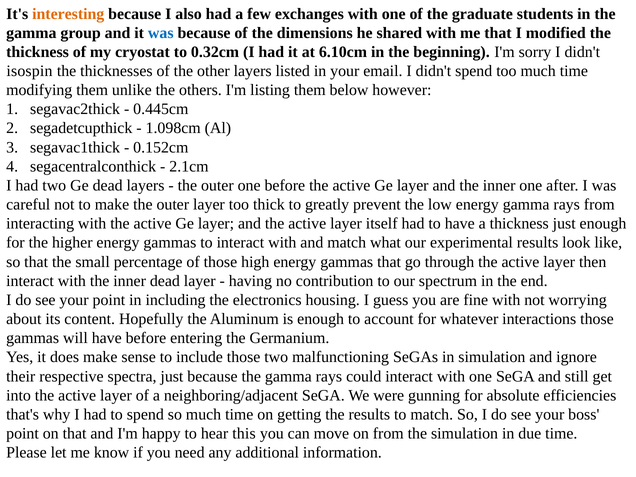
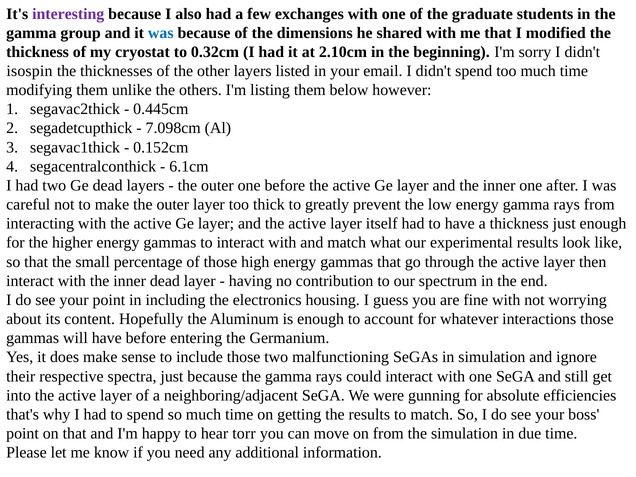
interesting colour: orange -> purple (68, 14)
6.10cm: 6.10cm -> 2.10cm (343, 52)
1.098cm: 1.098cm -> 7.098cm (173, 128)
2.1cm: 2.1cm -> 6.1cm (189, 166)
this: this -> torr (244, 434)
